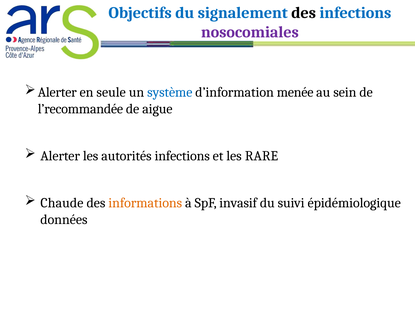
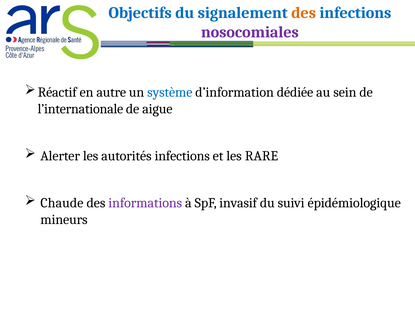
des colour: black -> orange (304, 13)
Alerter: Alerter -> Réactif (57, 92)
seule: seule -> autre (111, 92)
menée: menée -> dédiée (295, 92)
l’recommandée: l’recommandée -> l’internationale (80, 109)
informations colour: orange -> purple (145, 203)
données: données -> mineurs (64, 220)
